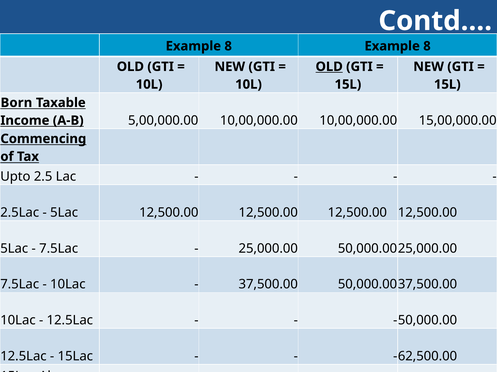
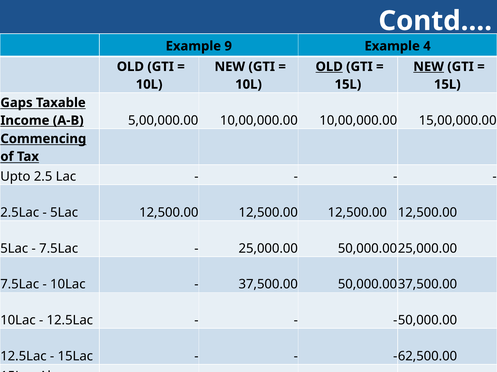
8: 8 -> 9 (228, 46)
8: 8 -> 4 (427, 46)
NEW underline: none -> present (429, 67)
Born: Born -> Gaps (16, 103)
